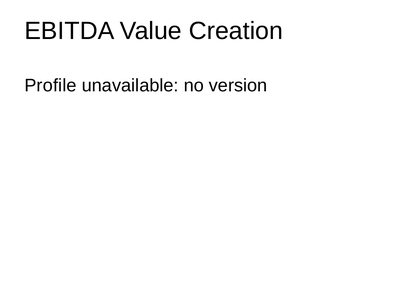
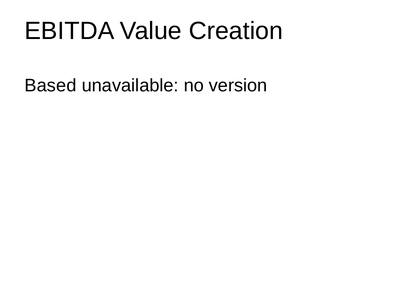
Profile: Profile -> Based (51, 86)
